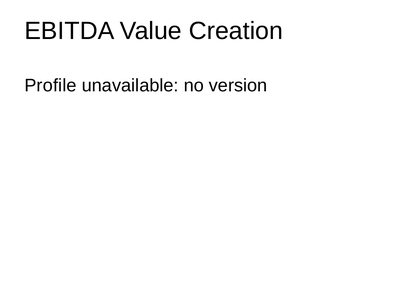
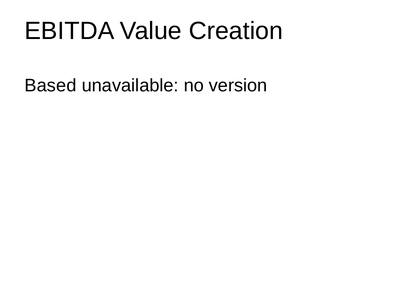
Profile: Profile -> Based (51, 86)
